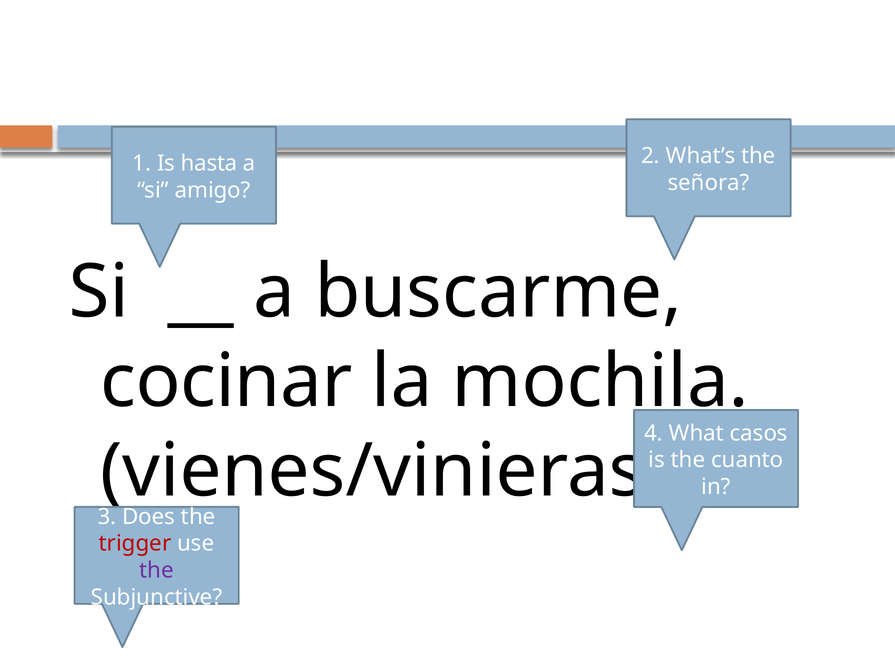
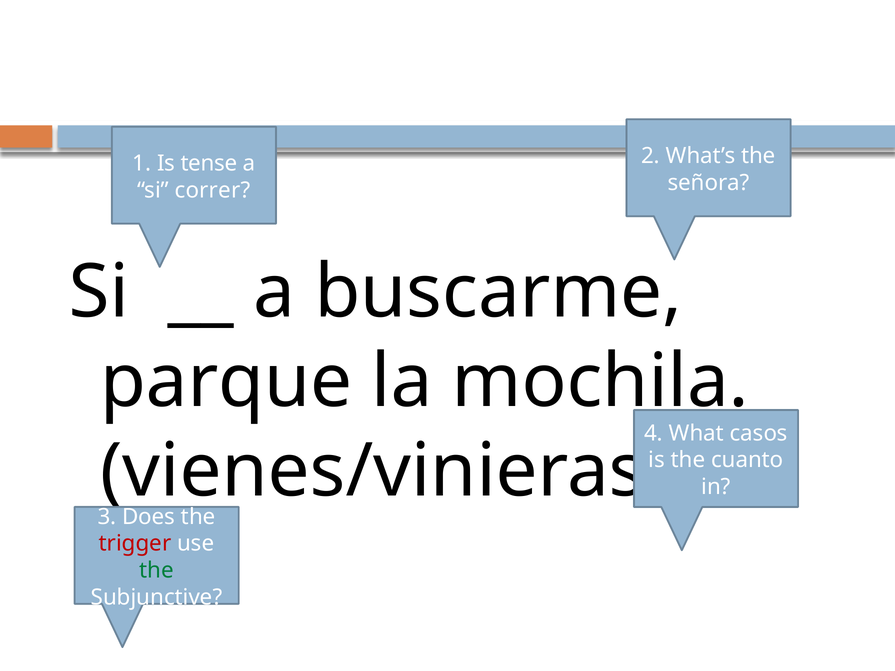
hasta: hasta -> tense (209, 163)
amigo: amigo -> correr (213, 190)
cocinar: cocinar -> parque (226, 382)
the colour: purple -> green (157, 571)
